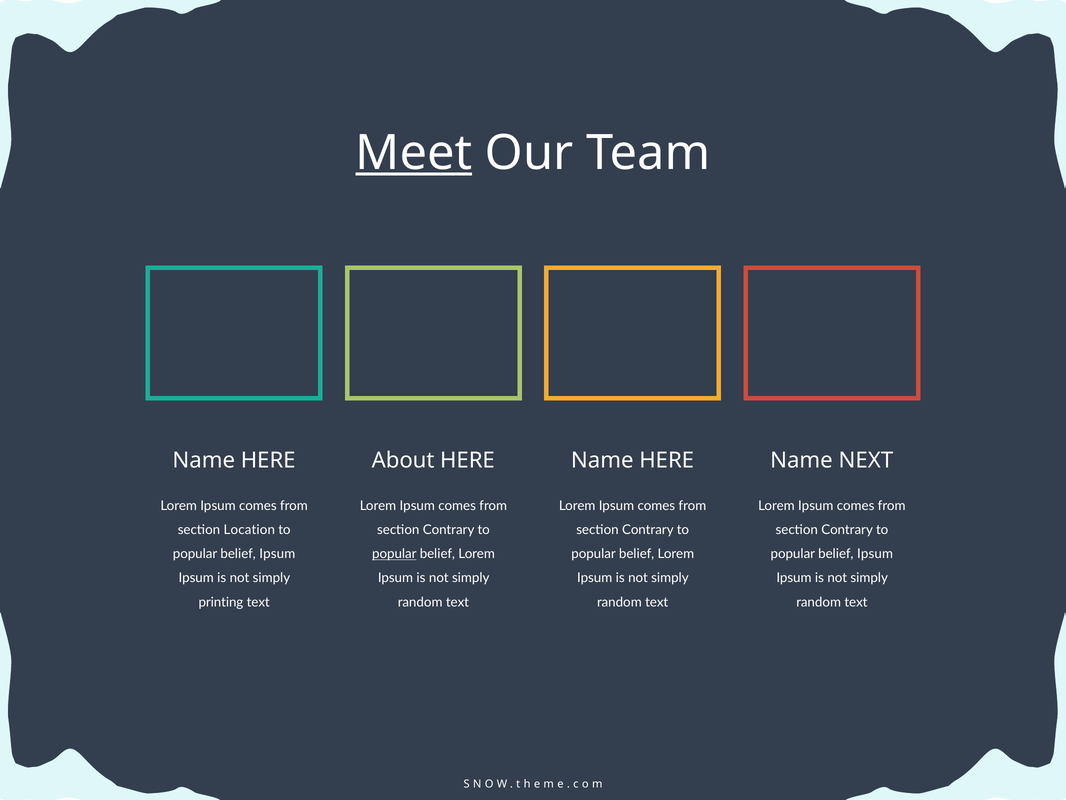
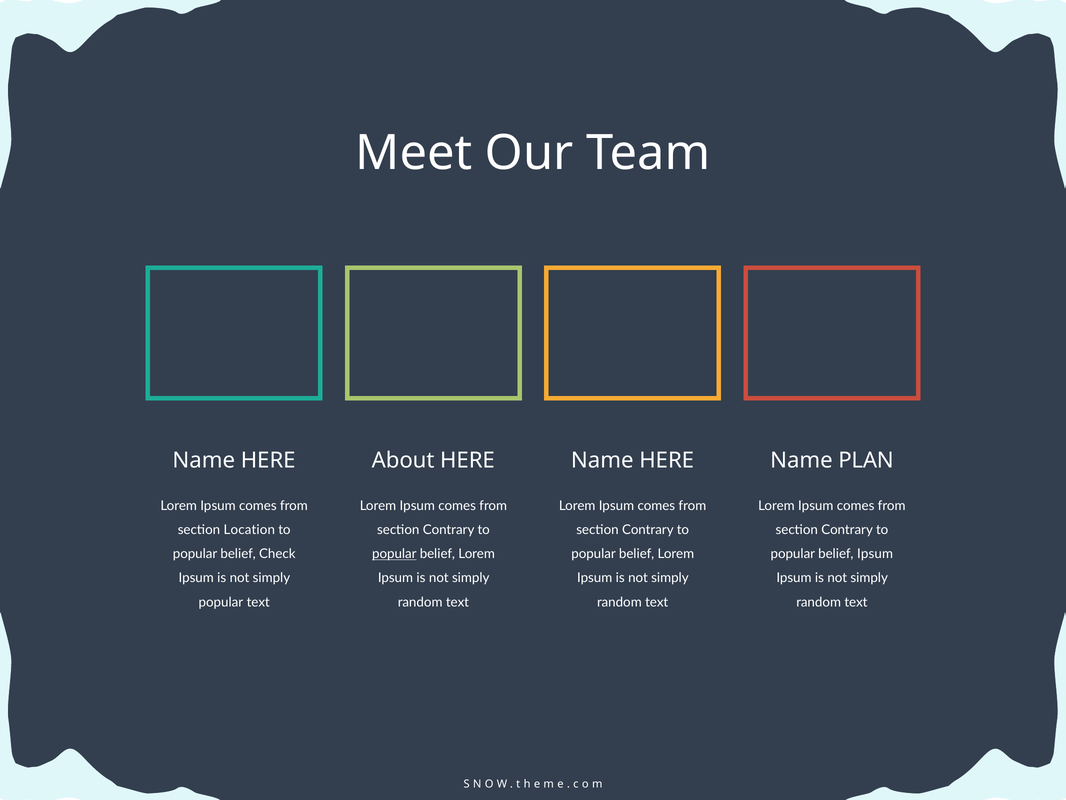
Meet underline: present -> none (414, 153)
NEXT: NEXT -> PLAN (866, 460)
Ipsum: Ipsum -> Check (277, 554)
printing: printing -> popular (221, 602)
